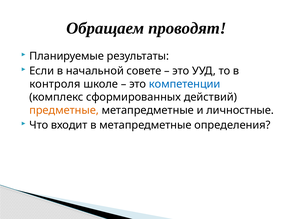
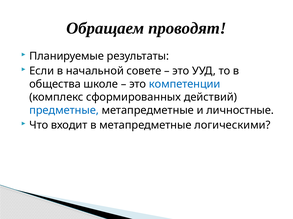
контроля: контроля -> общества (55, 84)
предметные colour: orange -> blue (64, 111)
определения: определения -> логическими (232, 126)
